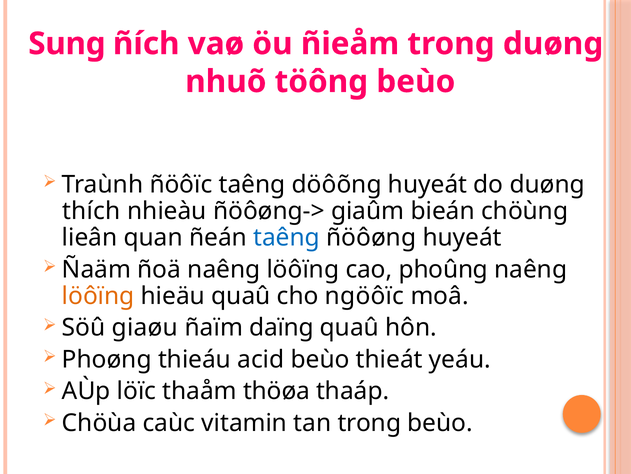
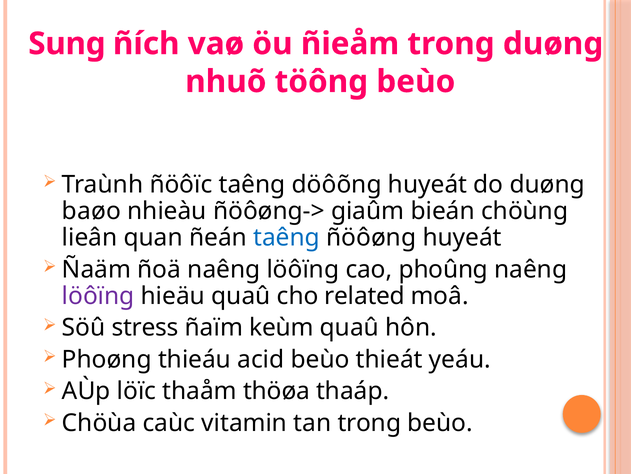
thích: thích -> baøo (91, 211)
löôïng colour: orange -> purple (98, 296)
ngöôïc: ngöôïc -> related (365, 296)
giaøu: giaøu -> stress (145, 327)
daïng: daïng -> keùm (281, 327)
